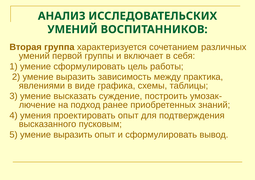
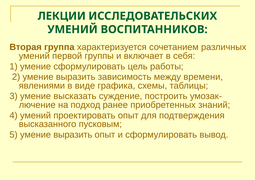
АНАЛИЗ: АНАЛИЗ -> ЛЕКЦИИ (62, 16)
практика: практика -> времени (203, 77)
4 умения: умения -> умений (36, 116)
